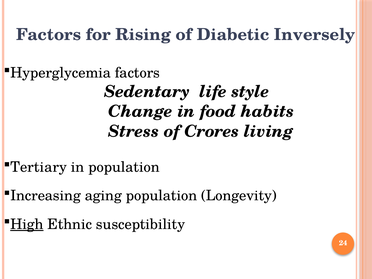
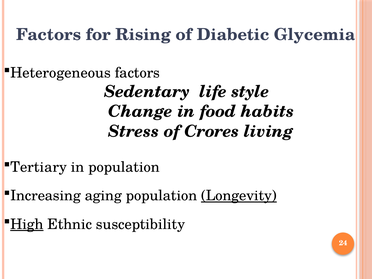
Inversely: Inversely -> Glycemia (315, 35)
Hyperglycemia: Hyperglycemia -> Heterogeneous (61, 73)
Longevity underline: none -> present (239, 196)
